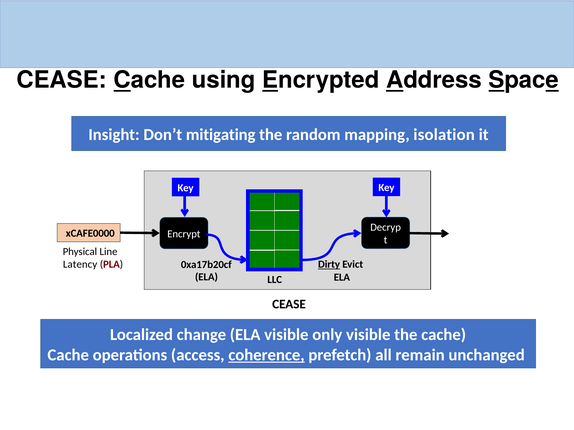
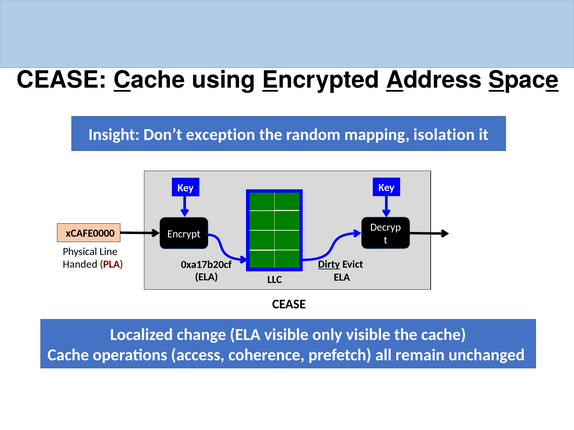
mitigating: mitigating -> exception (221, 135)
Latency: Latency -> Handed (80, 265)
coherence underline: present -> none (266, 355)
